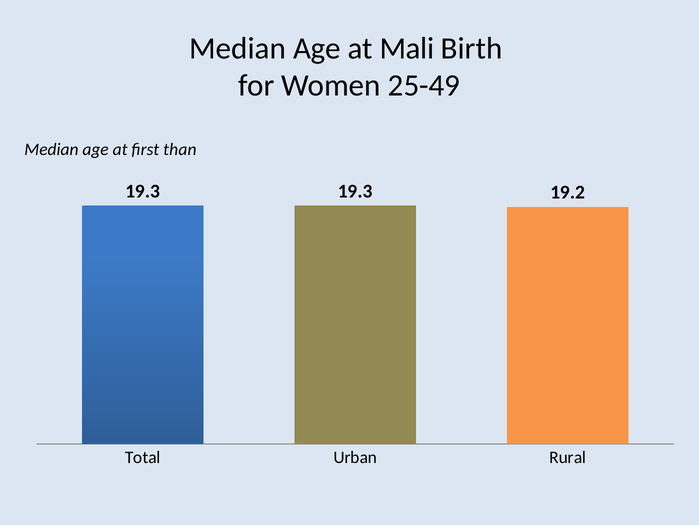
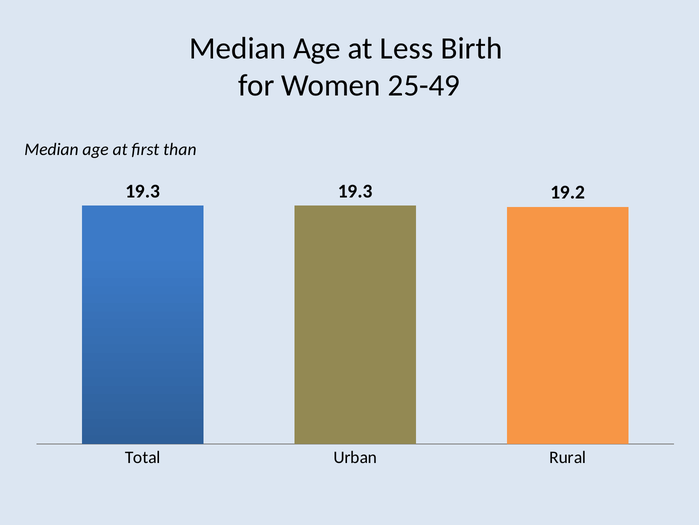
Mali: Mali -> Less (407, 48)
